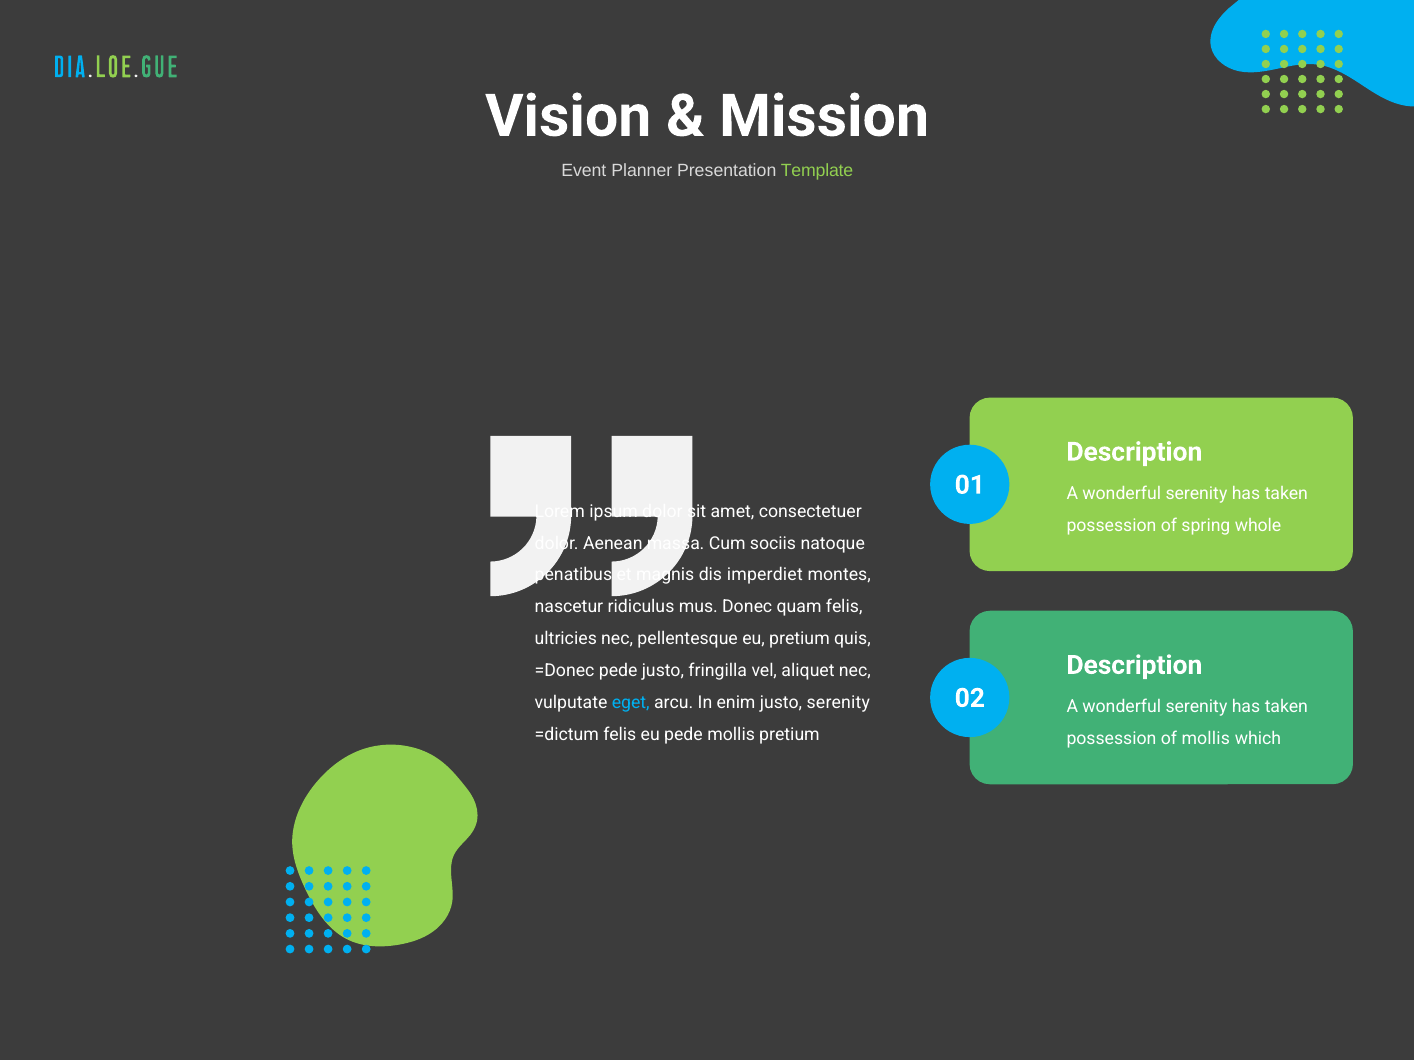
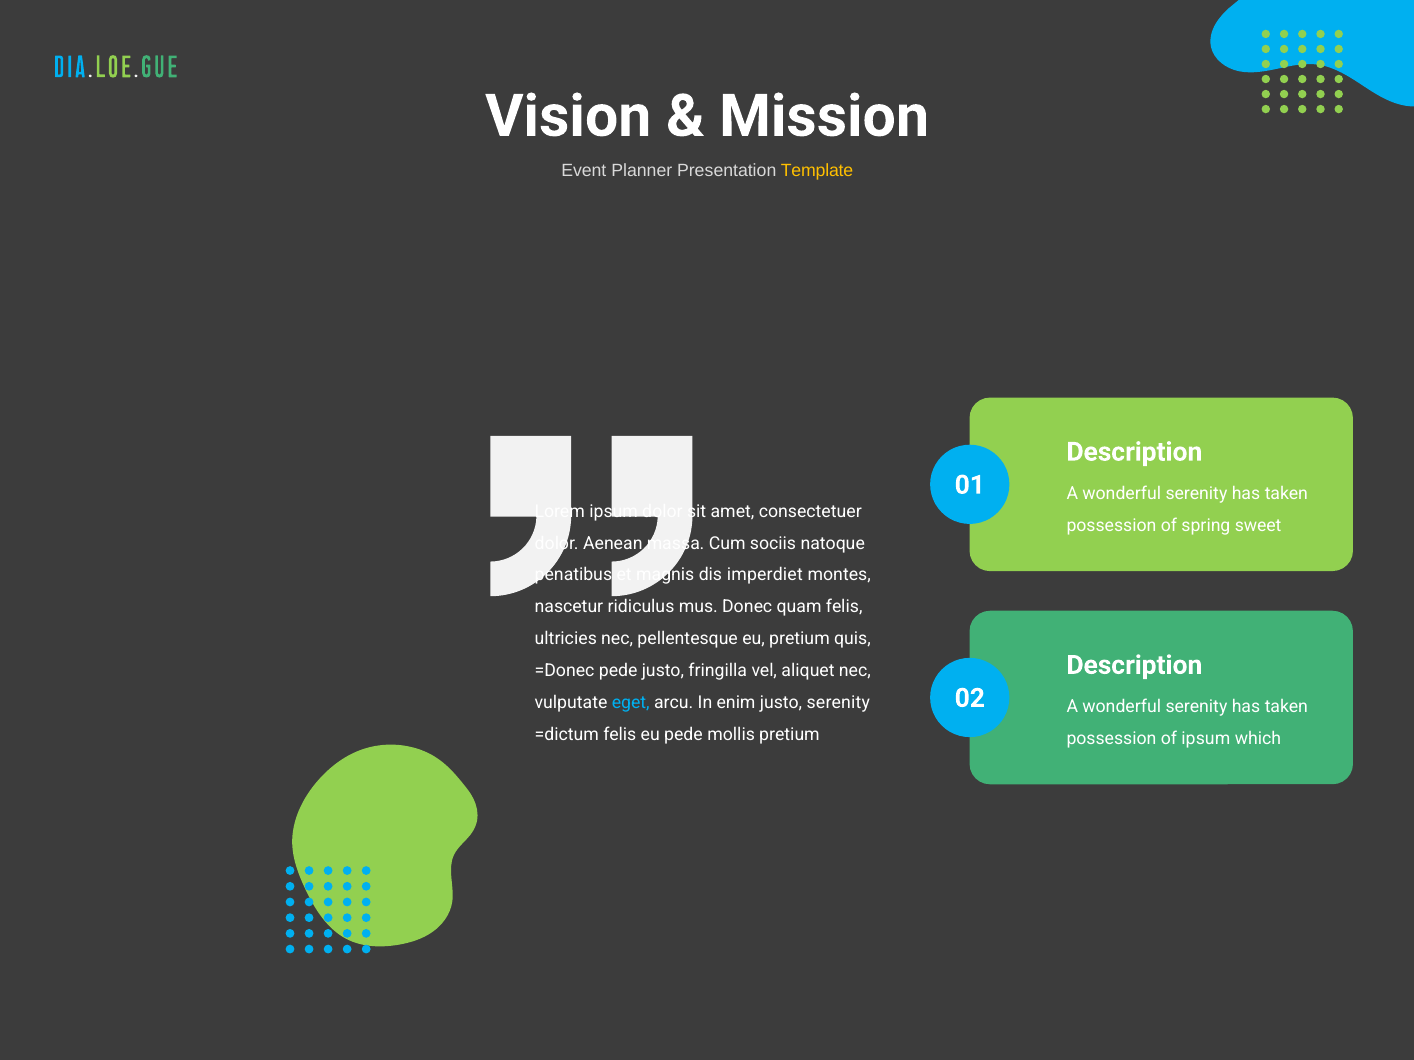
Template colour: light green -> yellow (817, 171)
whole: whole -> sweet (1258, 526)
of mollis: mollis -> ipsum (1206, 739)
